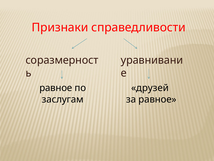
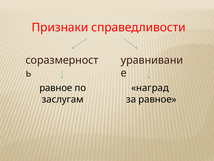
друзей: друзей -> наград (150, 88)
